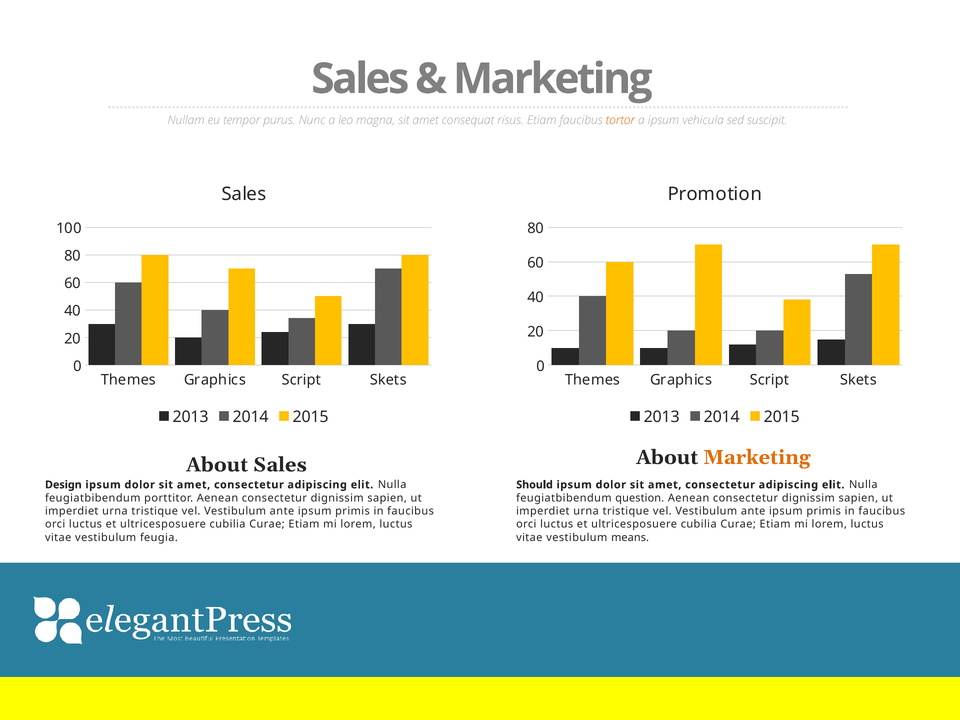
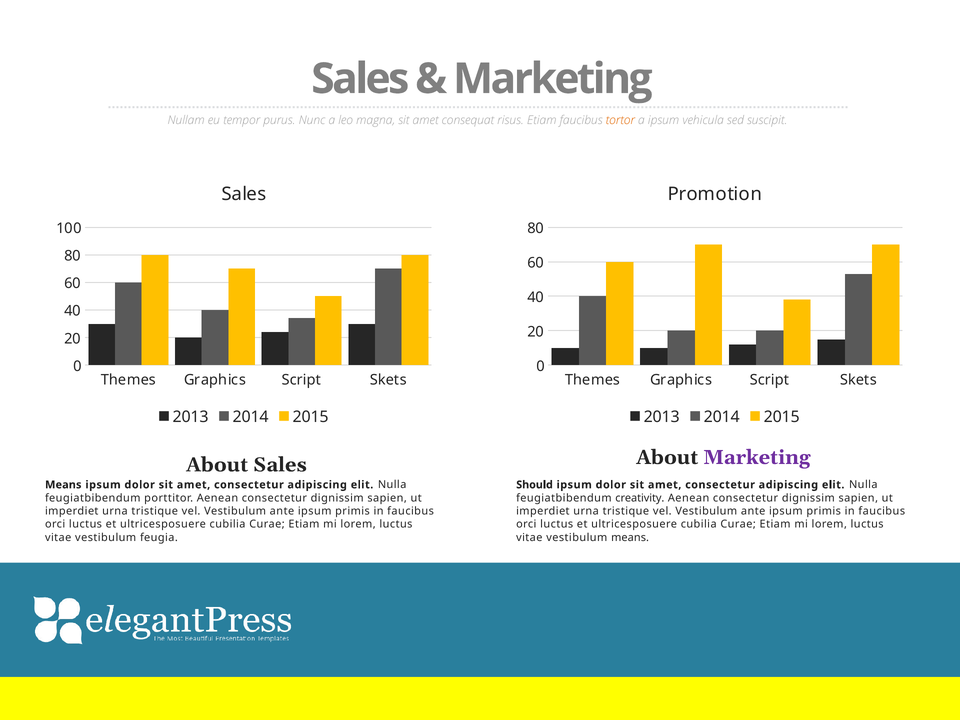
Marketing colour: orange -> purple (757, 457)
Design: Design -> Means (63, 485)
question: question -> creativity (640, 498)
